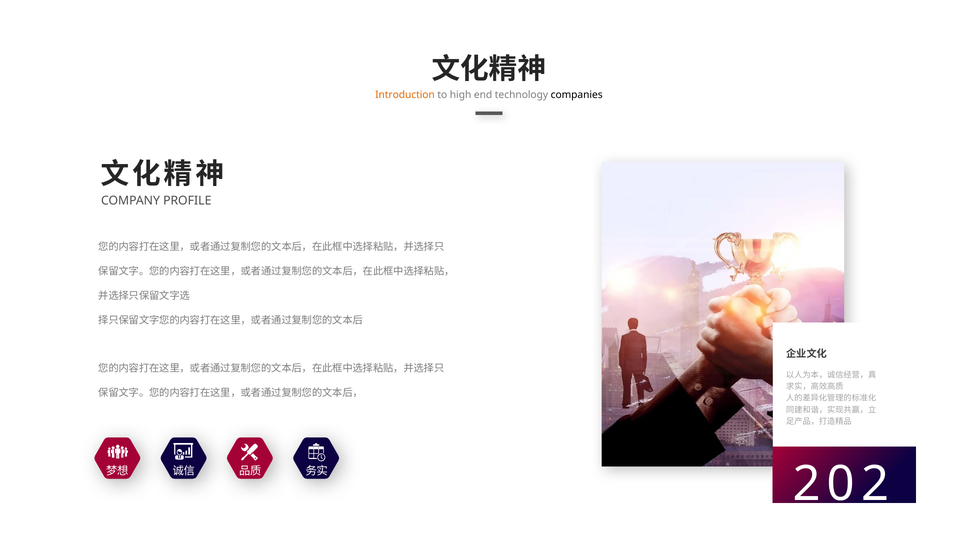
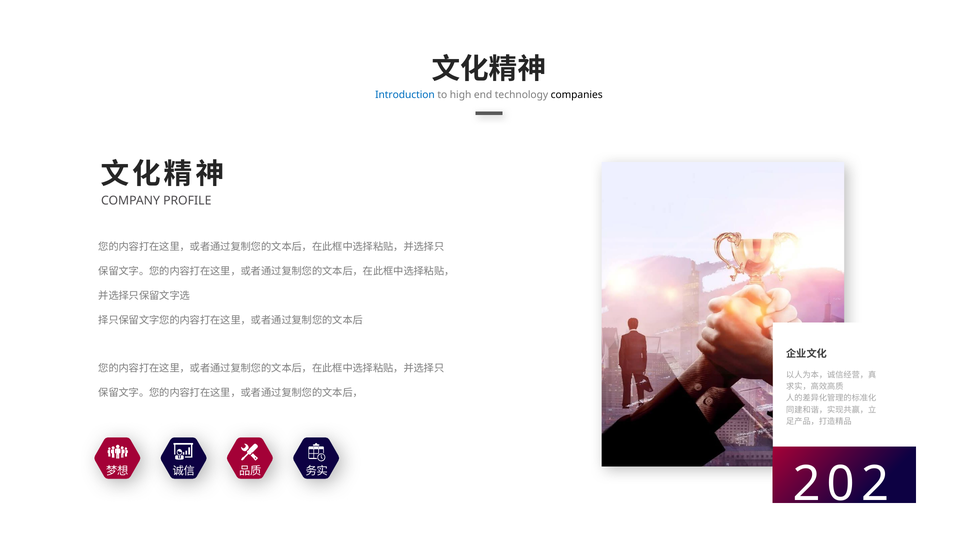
Introduction colour: orange -> blue (405, 95)
